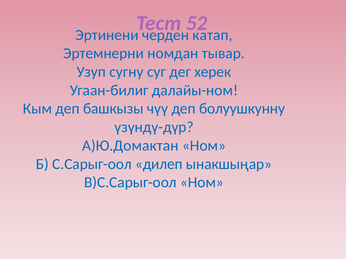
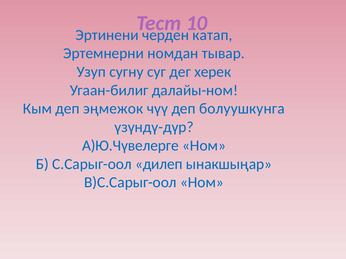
52: 52 -> 10 (197, 23)
башкызы: башкызы -> эңмежок (113, 109)
болуушкунну: болуушкунну -> болуушкунга (242, 109)
А)Ю.Домактан: А)Ю.Домактан -> А)Ю.Чүвелерге (130, 146)
